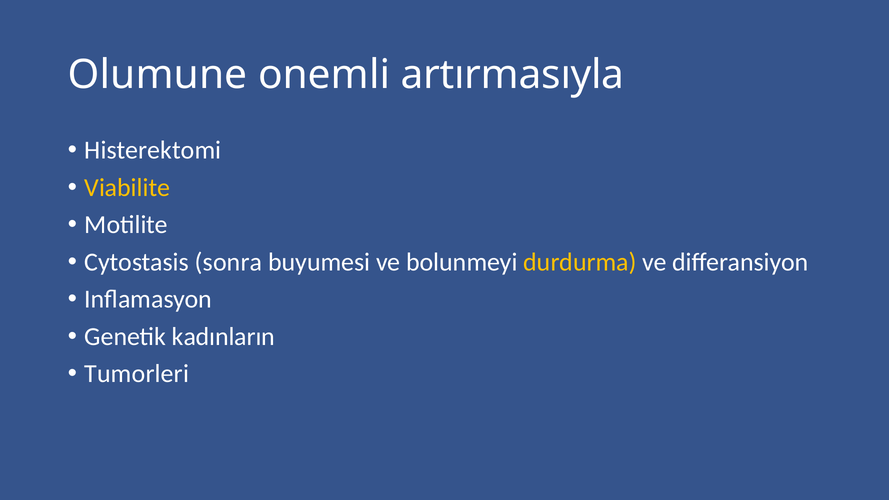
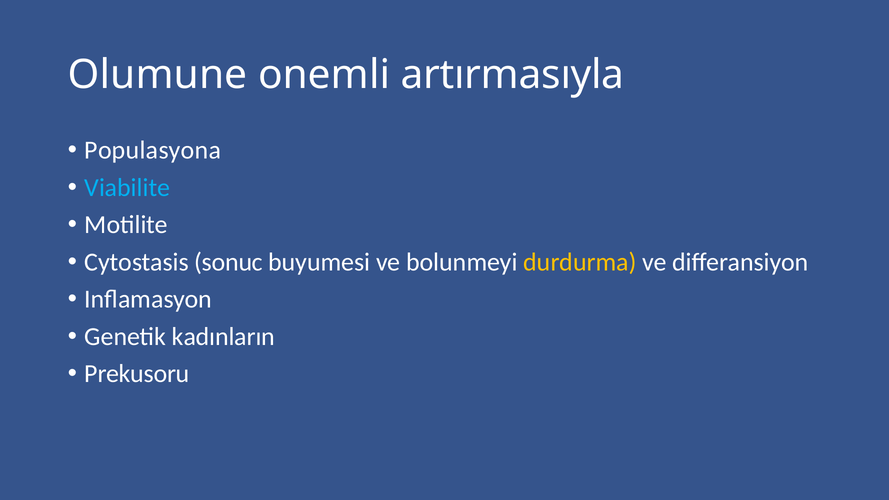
Histerektomi: Histerektomi -> Populasyona (153, 150)
Viabilite colour: yellow -> light blue (127, 188)
sonra: sonra -> sonuc (229, 262)
Tumorleri: Tumorleri -> Prekusoru (137, 374)
